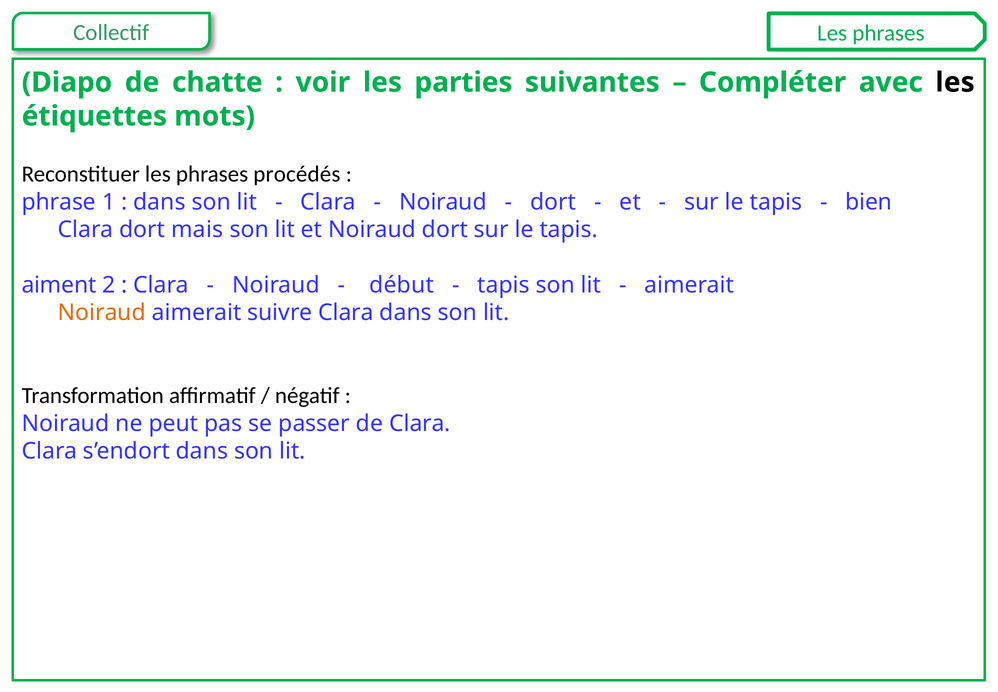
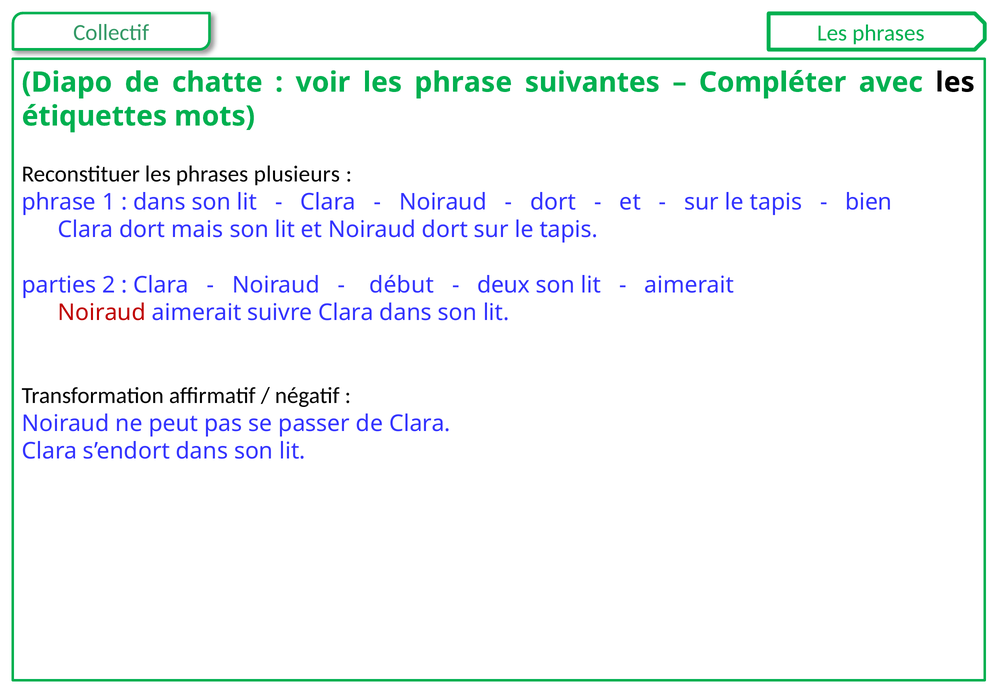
les parties: parties -> phrase (463, 82)
procédés: procédés -> plusieurs (297, 174)
aiment: aiment -> parties (59, 285)
tapis: tapis -> deux (504, 285)
Noiraud colour: orange -> red (102, 312)
